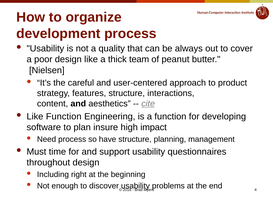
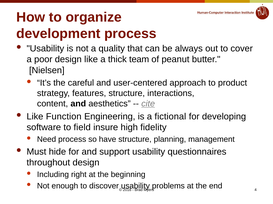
a function: function -> fictional (170, 117)
plan: plan -> field (82, 128)
impact: impact -> fidelity (153, 128)
time: time -> hide (57, 152)
